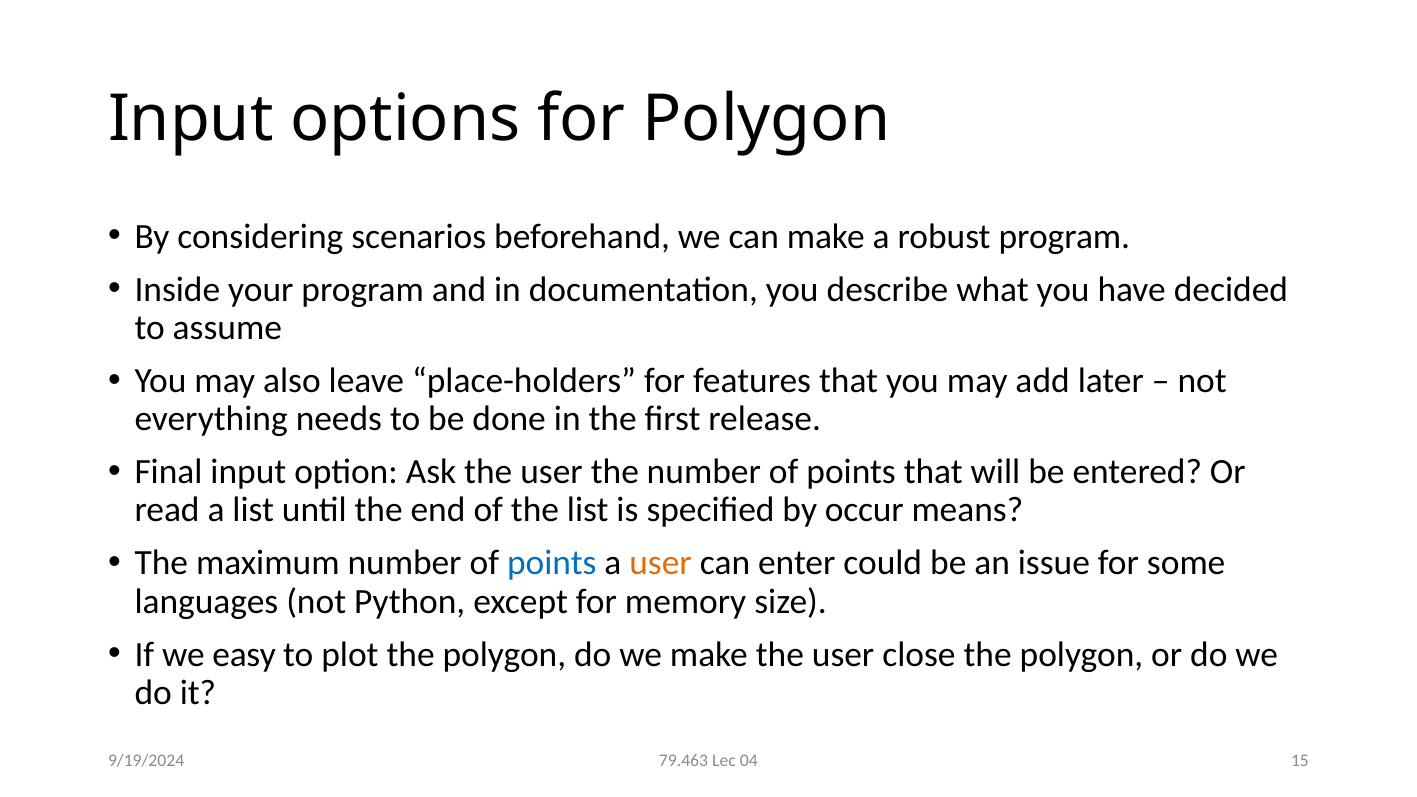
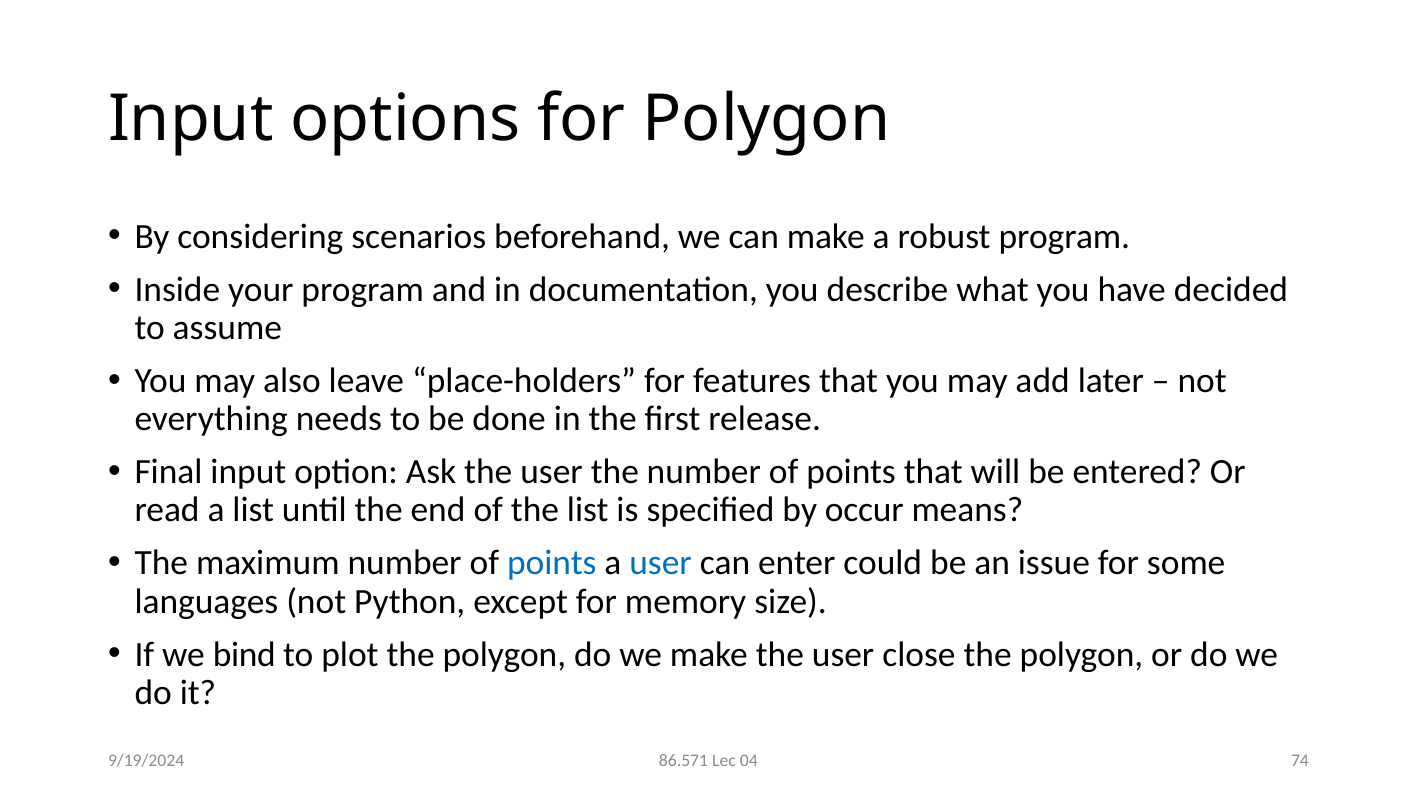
user colour: orange -> blue (661, 563)
easy: easy -> bind (244, 654)
79.463: 79.463 -> 86.571 (684, 761)
15: 15 -> 74 (1300, 761)
